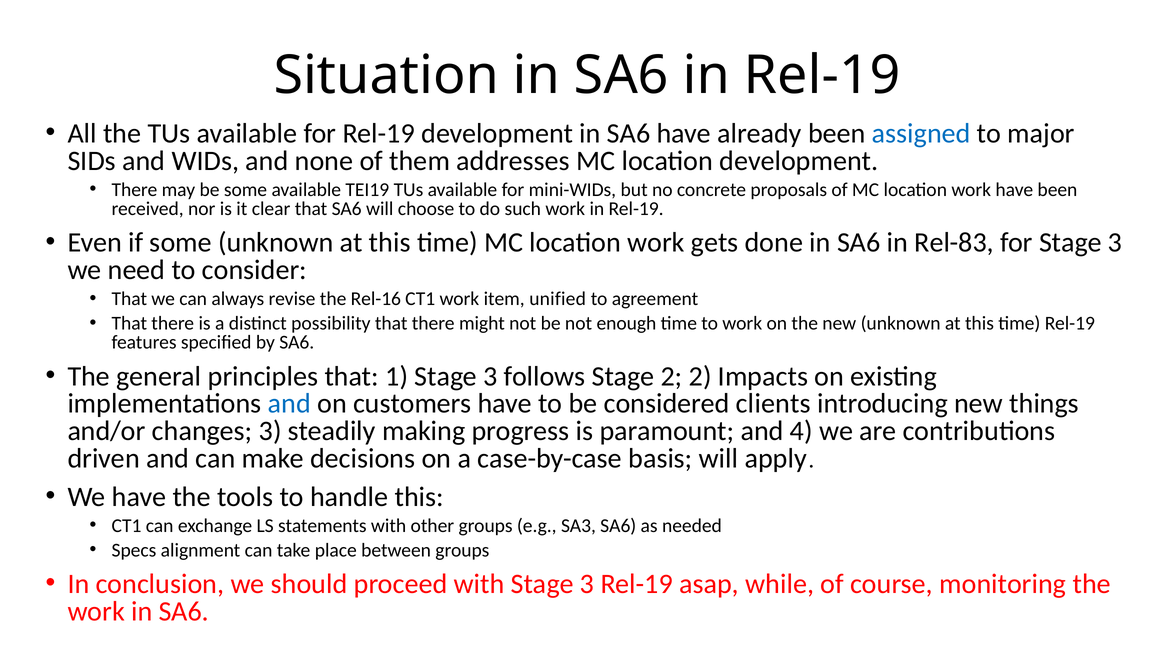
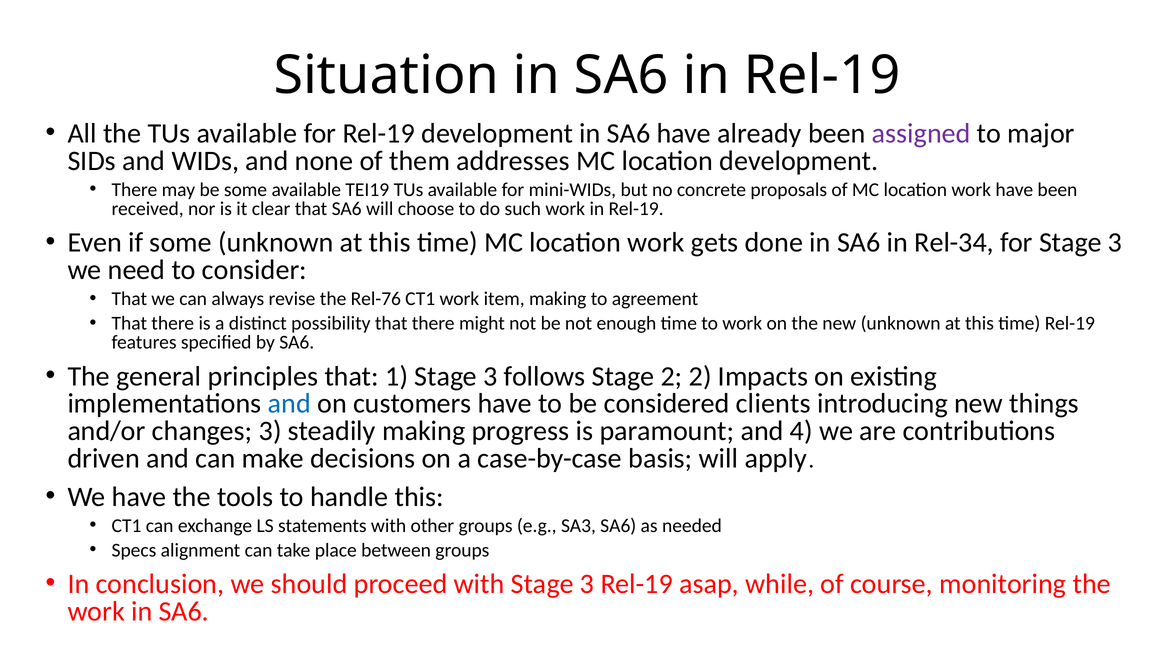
assigned colour: blue -> purple (921, 133)
Rel-83: Rel-83 -> Rel-34 (954, 243)
Rel-16: Rel-16 -> Rel-76 (376, 299)
item unified: unified -> making (558, 299)
